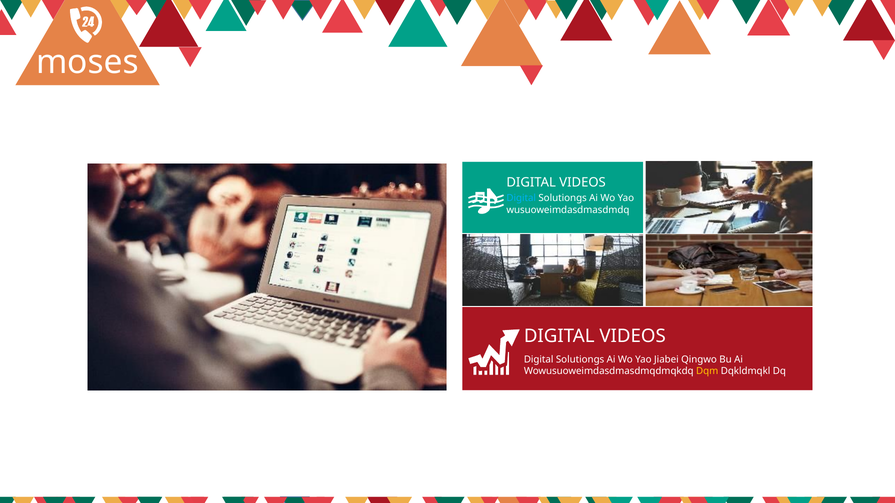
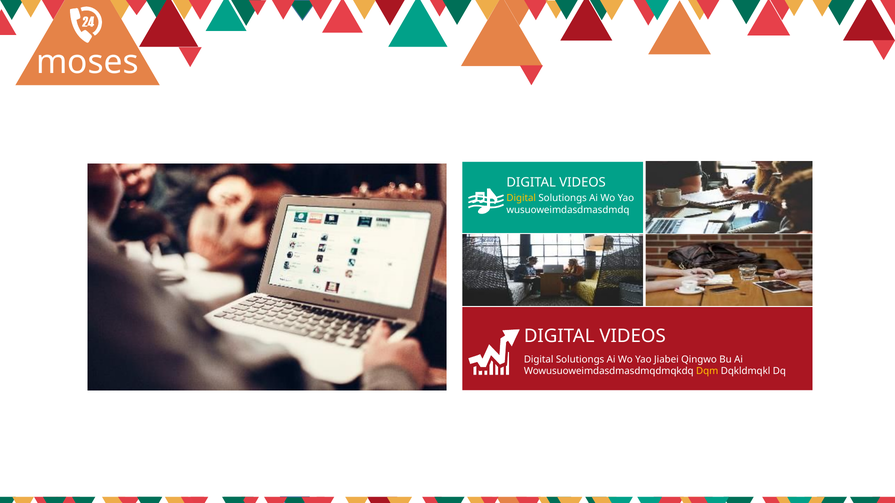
Digital colour: light blue -> yellow (521, 198)
